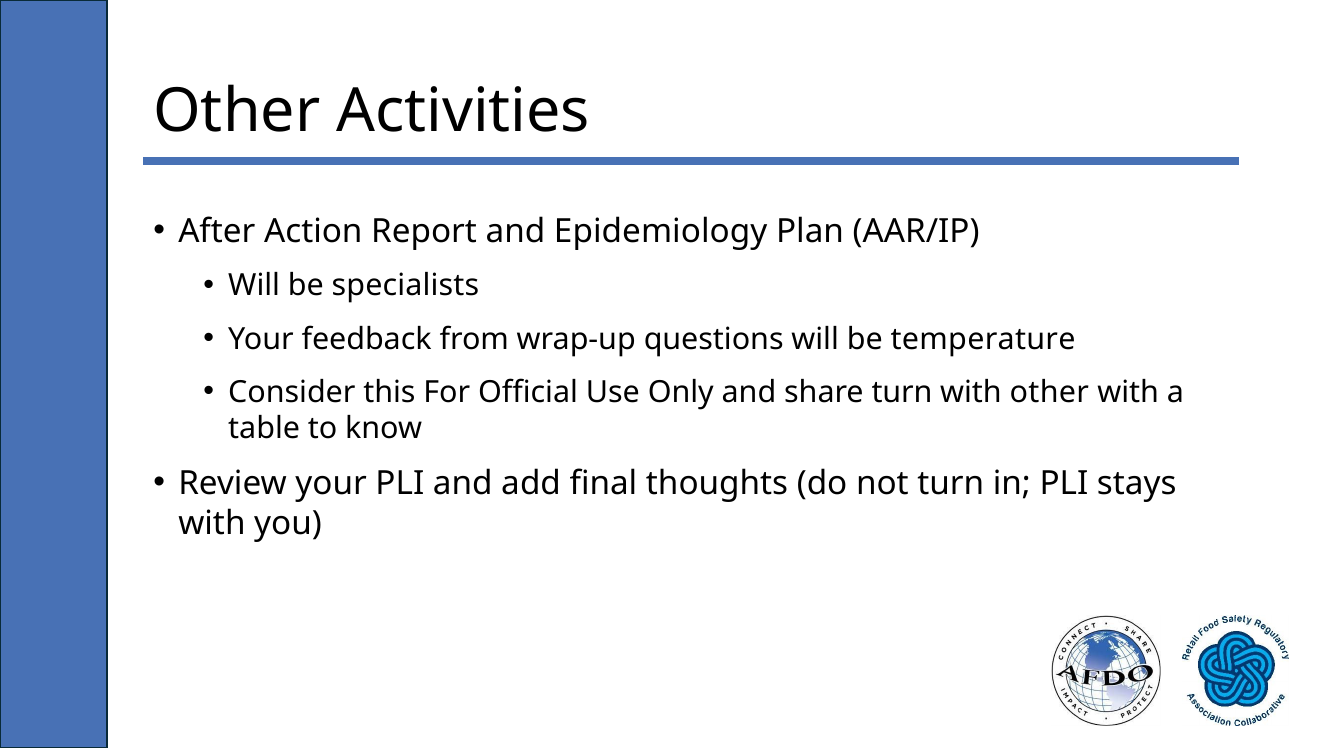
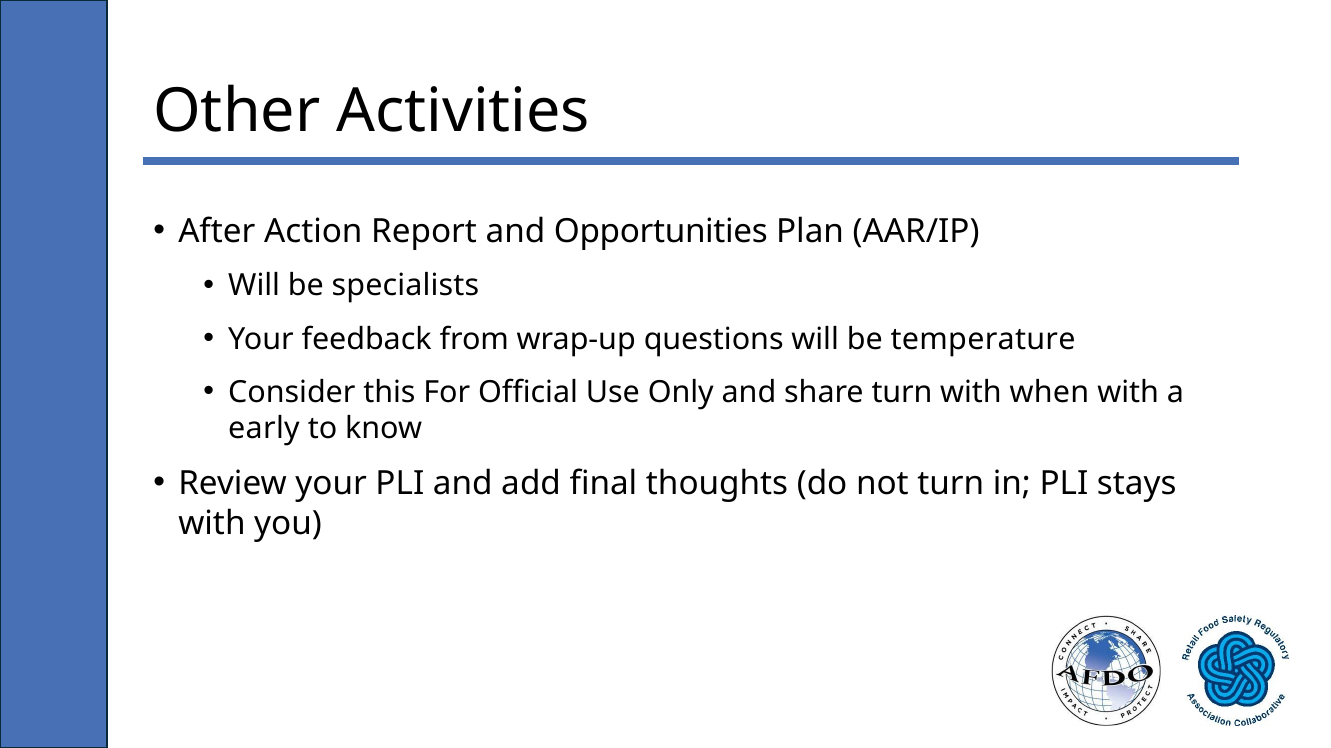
Epidemiology: Epidemiology -> Opportunities (661, 232)
with other: other -> when (1049, 393)
table: table -> early (264, 429)
